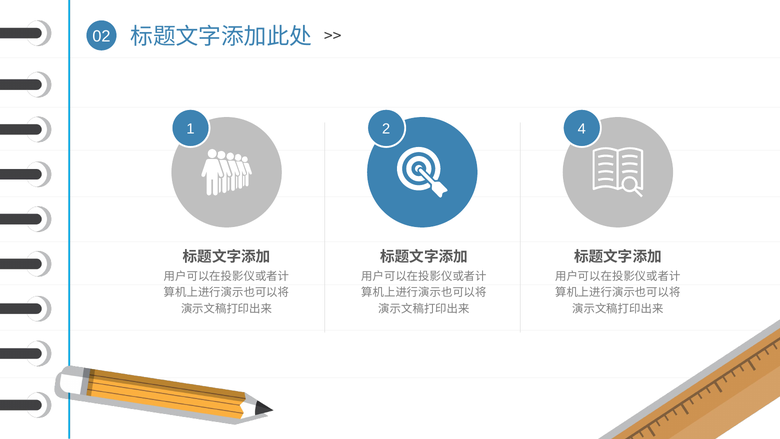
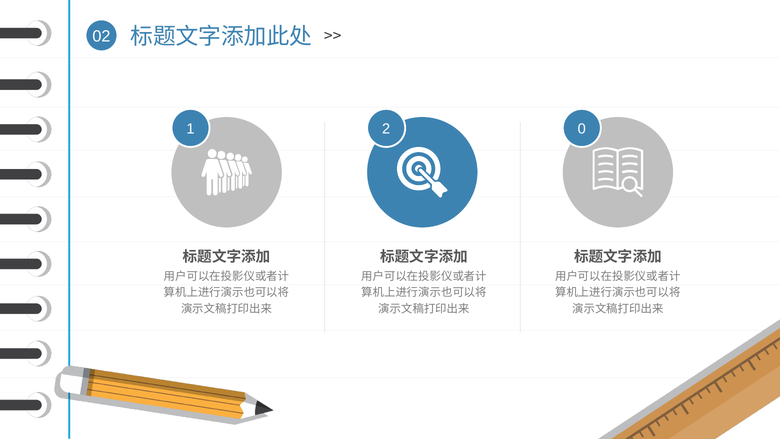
4: 4 -> 0 (582, 129)
